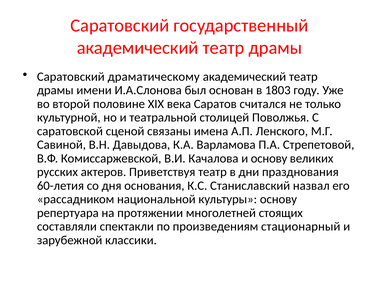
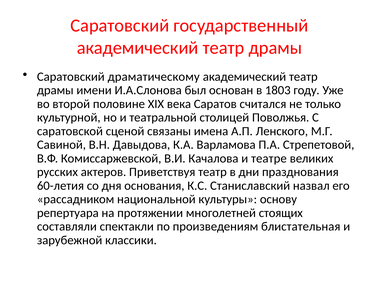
и основу: основу -> театре (269, 159)
стационарный: стационарный -> блистательная (301, 227)
